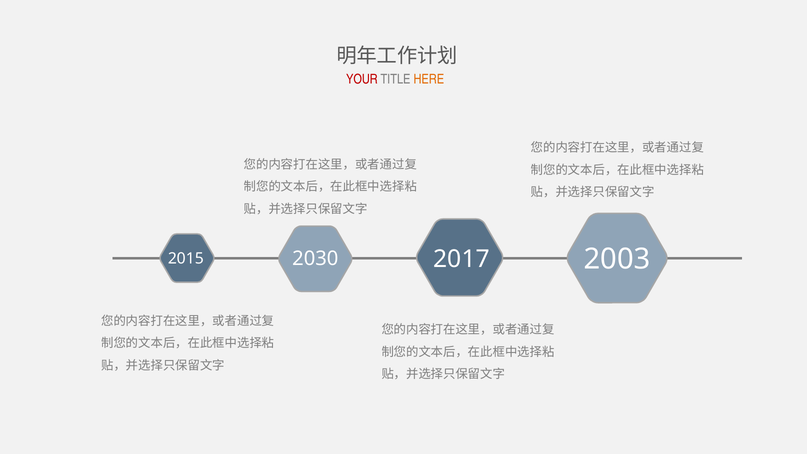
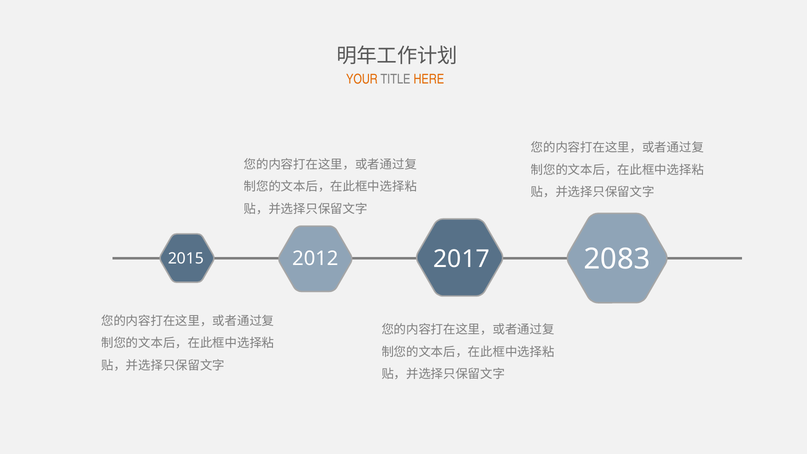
YOUR colour: red -> orange (362, 79)
2030: 2030 -> 2012 (315, 259)
2003: 2003 -> 2083 (617, 259)
